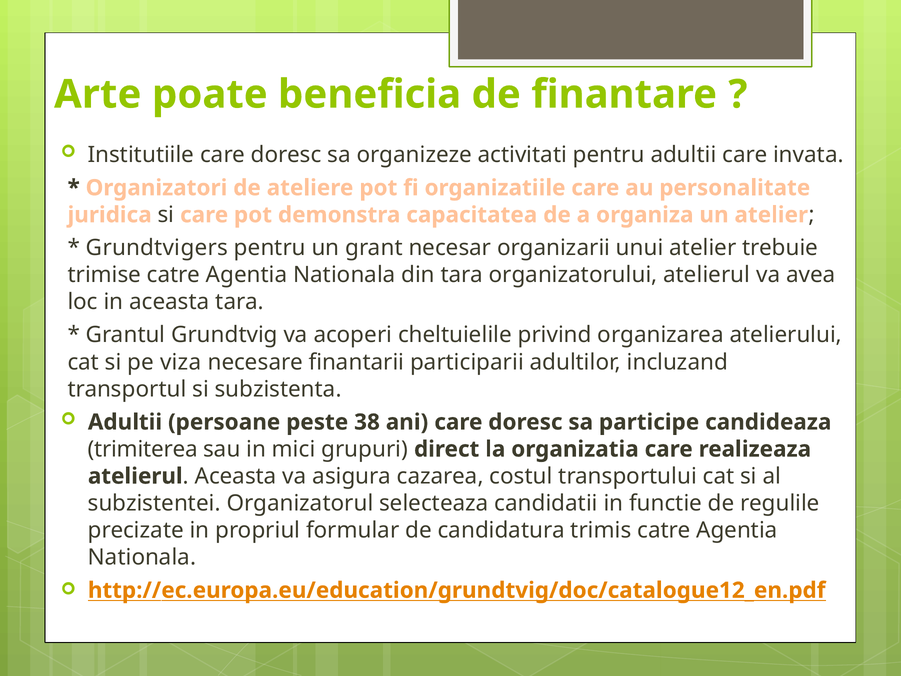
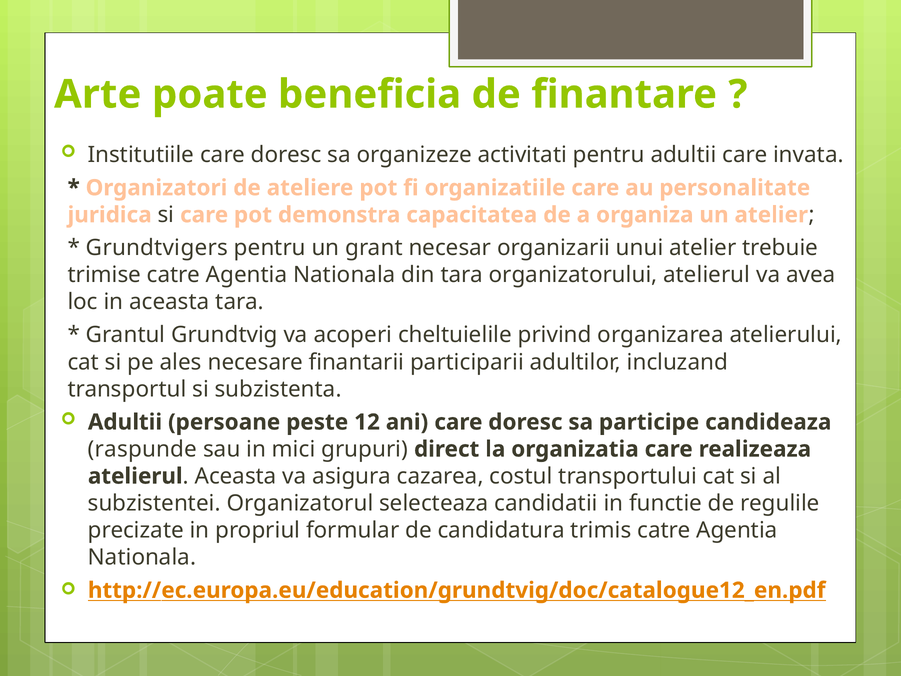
viza: viza -> ales (181, 362)
38: 38 -> 12 (367, 422)
trimiterea: trimiterea -> raspunde (142, 449)
